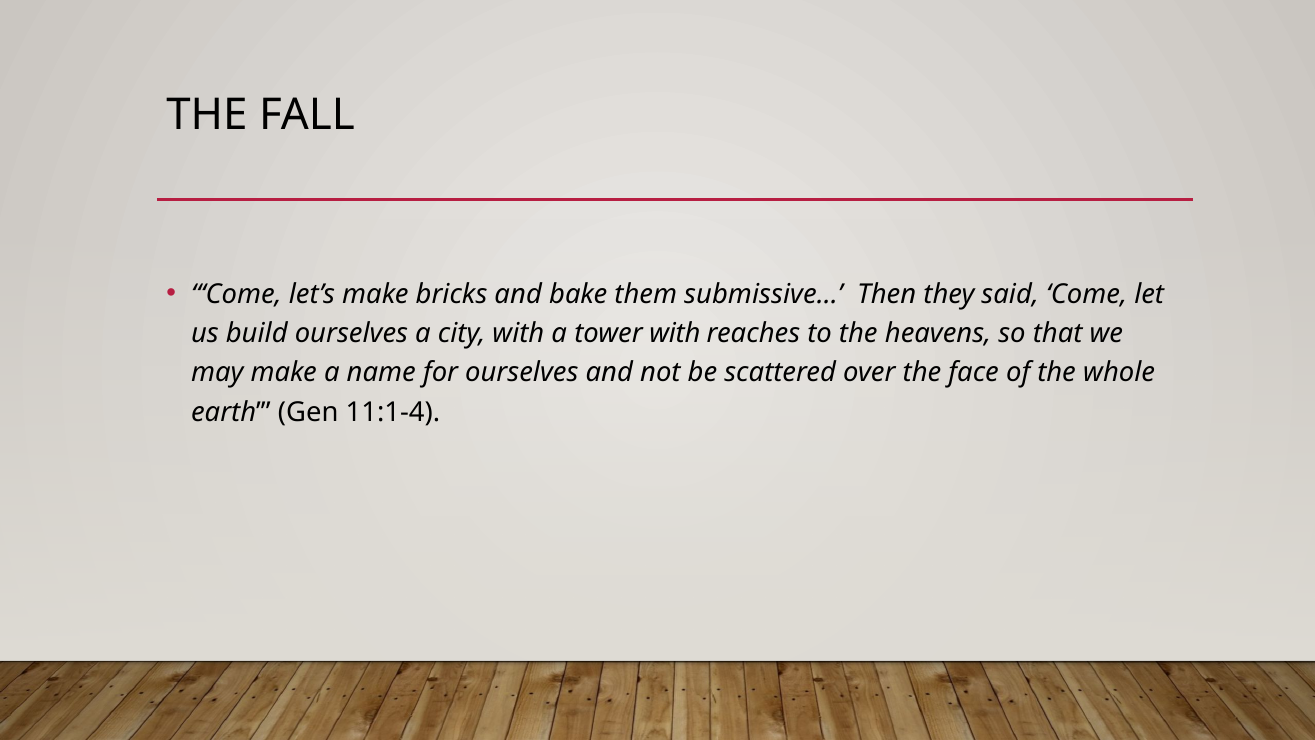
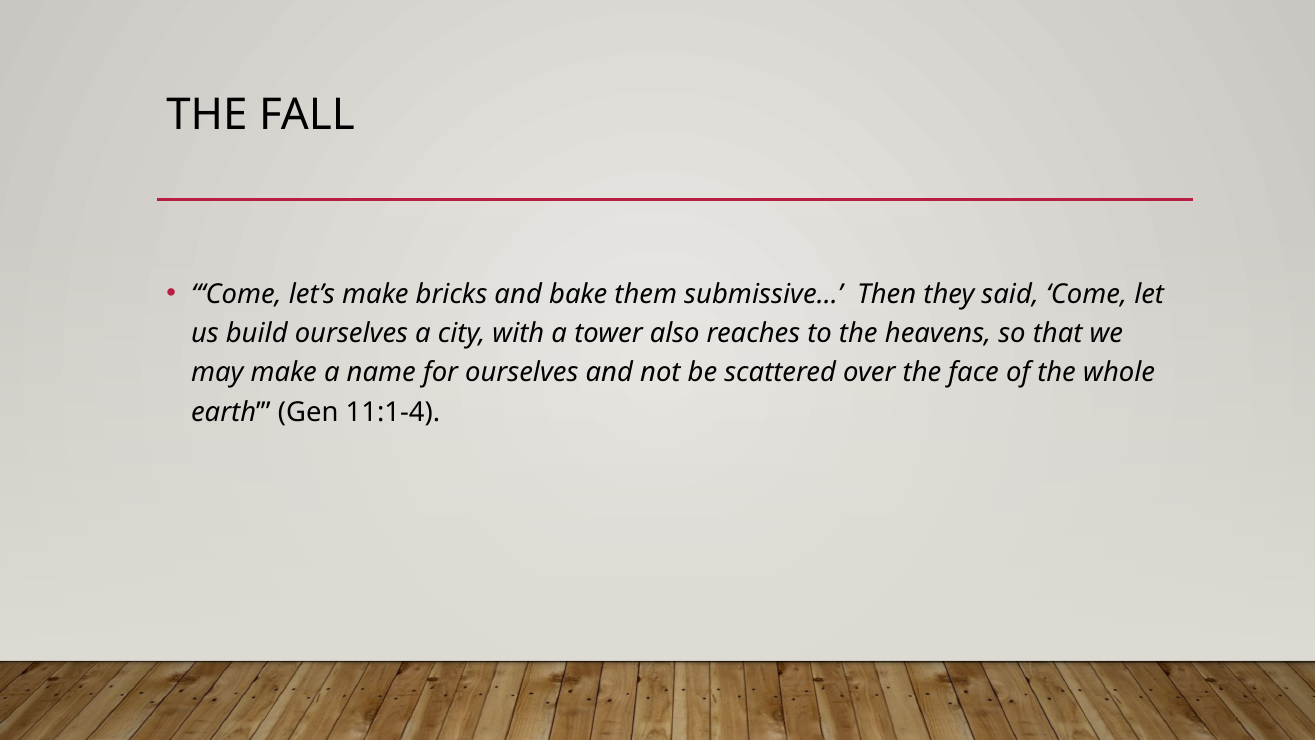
tower with: with -> also (675, 333)
